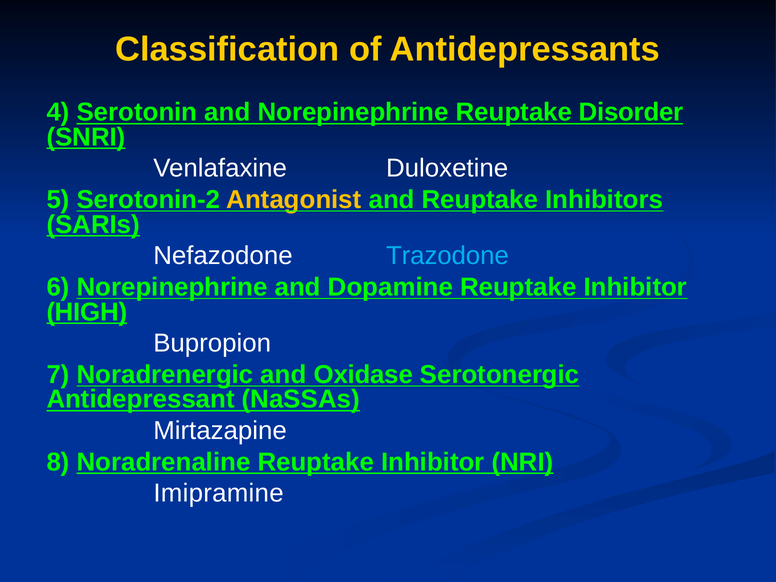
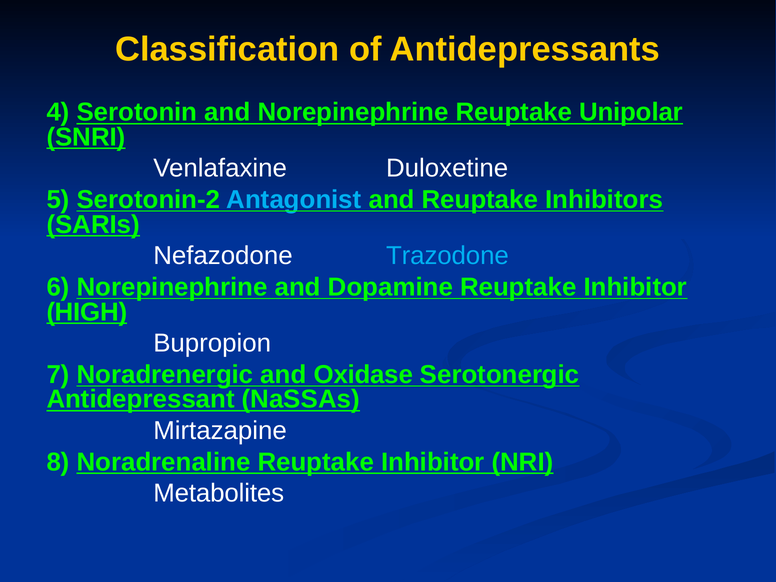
Disorder: Disorder -> Unipolar (631, 112)
Antagonist colour: yellow -> light blue (294, 200)
Imipramine: Imipramine -> Metabolites (219, 493)
